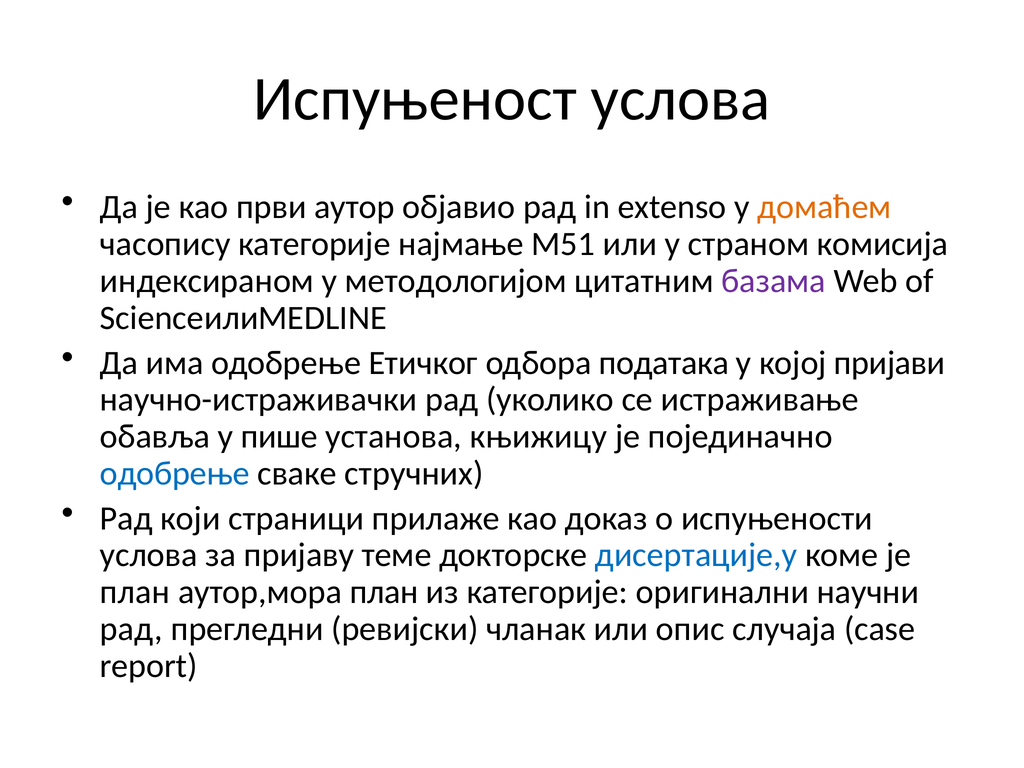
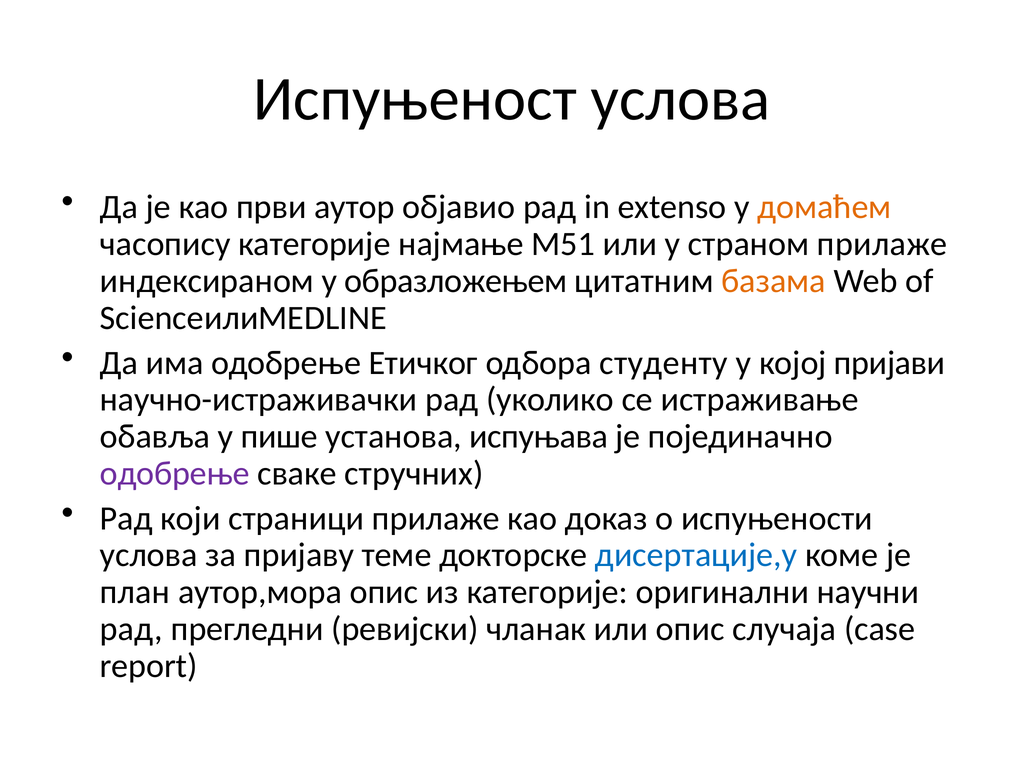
страном комисија: комисија -> прилаже (882, 244)
методологијом: методологијом -> образложењем (456, 281)
базама colour: purple -> orange (774, 281)
података: података -> студенту (664, 363)
књижицу: књижицу -> испуњава (539, 436)
одобрење colour: blue -> purple (175, 473)
аутор,мора план: план -> опис (384, 592)
